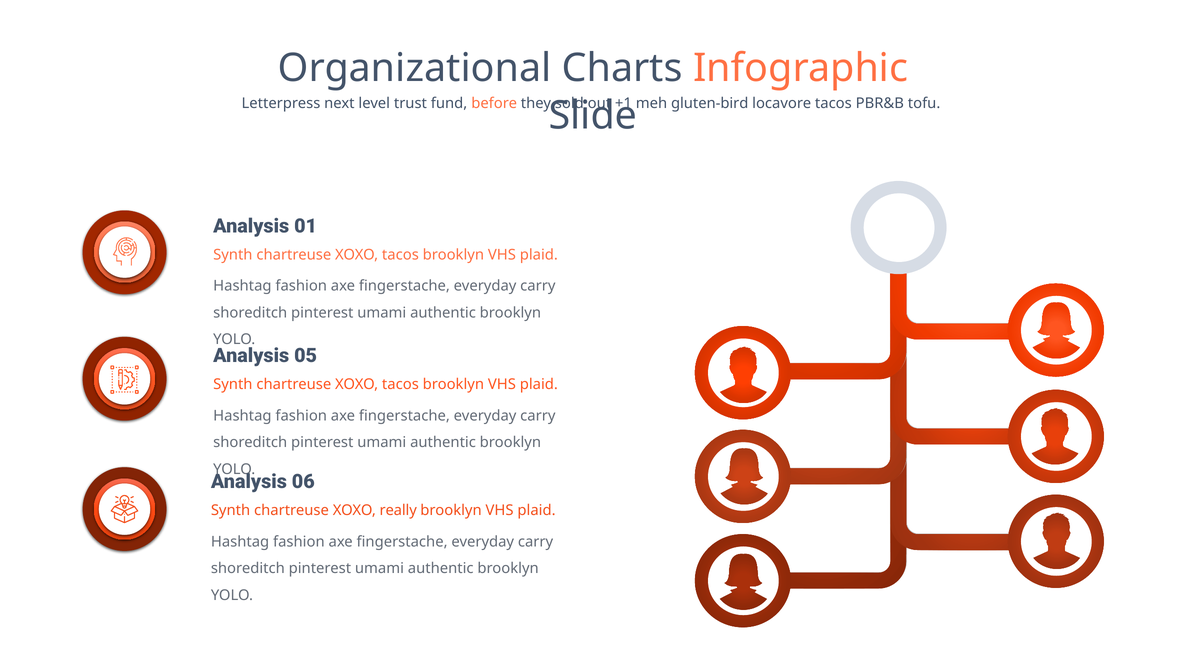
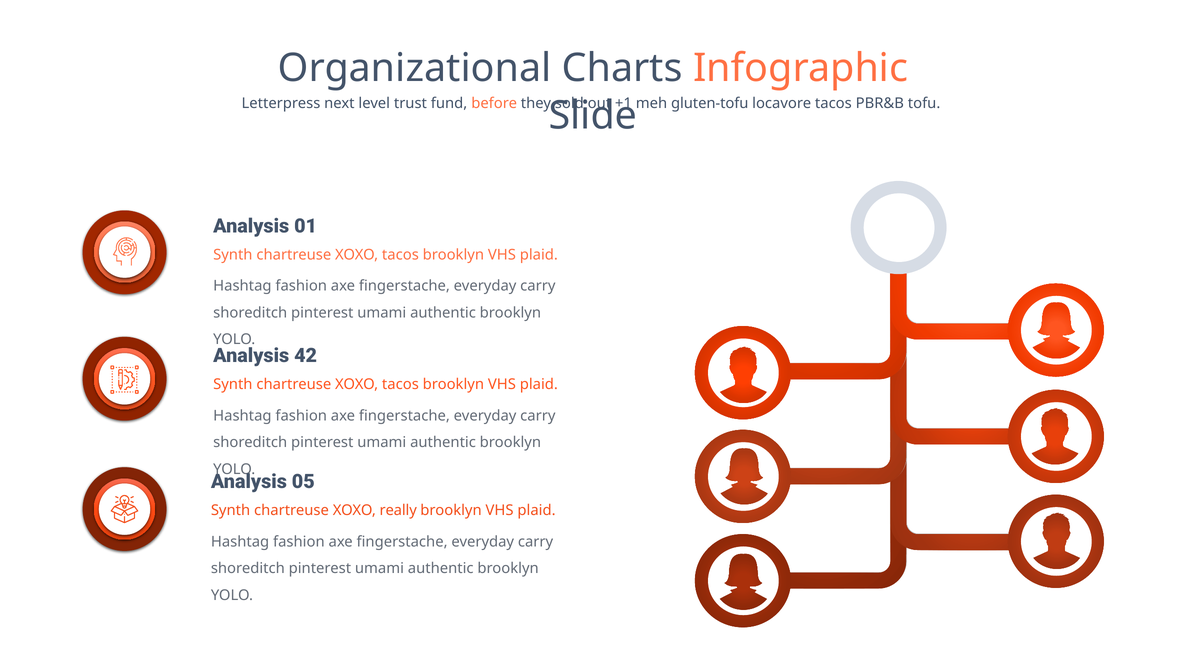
gluten-bird: gluten-bird -> gluten-tofu (710, 103)
05: 05 -> 42 (306, 356)
06: 06 -> 05 (303, 482)
